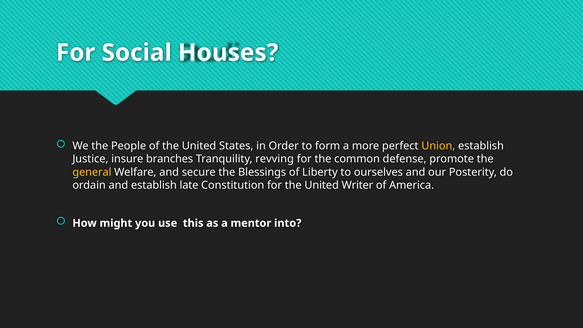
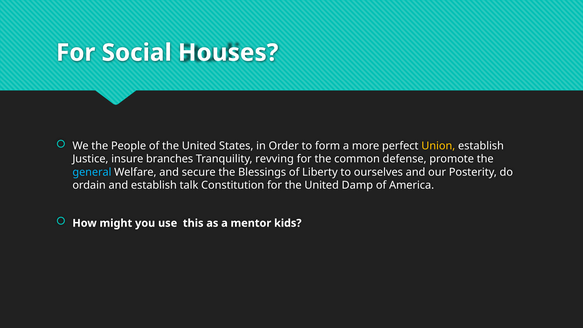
general colour: yellow -> light blue (92, 172)
late: late -> talk (189, 185)
Writer: Writer -> Damp (357, 185)
into: into -> kids (288, 223)
